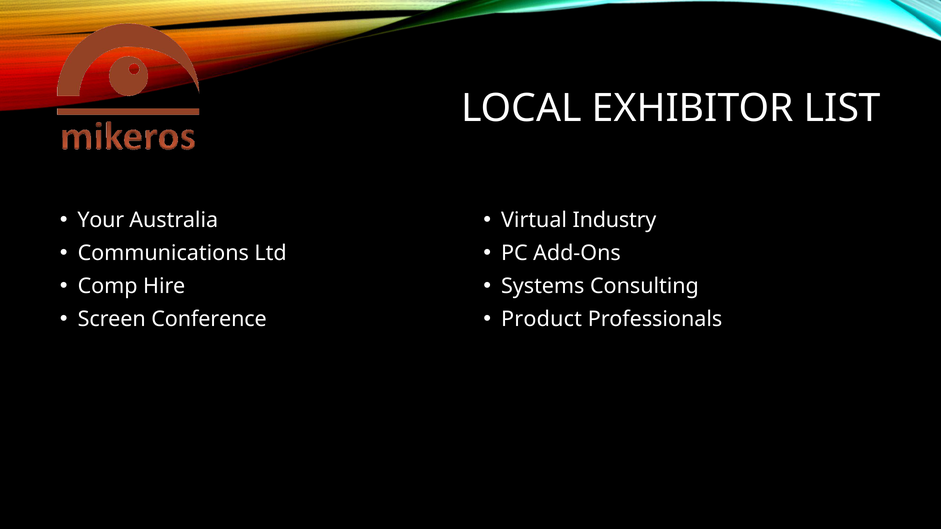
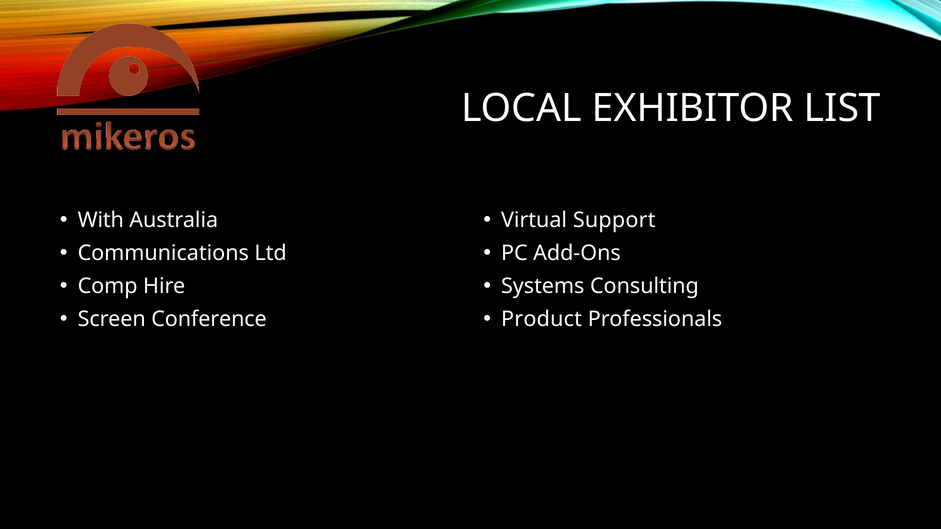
Your: Your -> With (101, 220)
Industry: Industry -> Support (614, 220)
